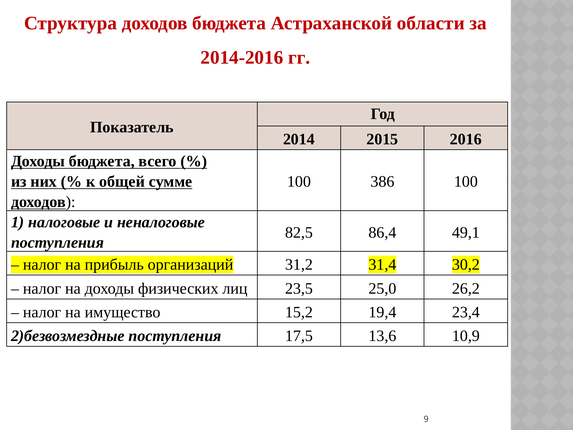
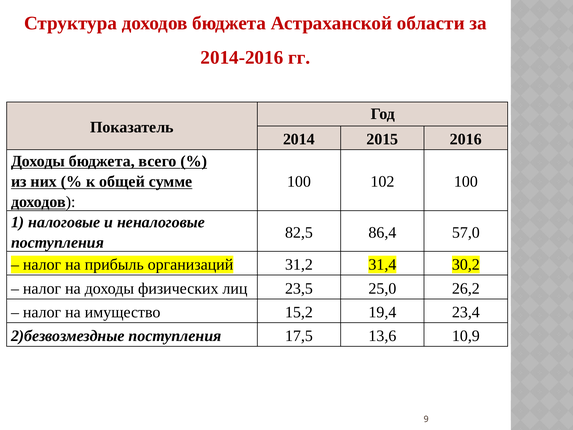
386: 386 -> 102 (382, 182)
49,1: 49,1 -> 57,0 (466, 232)
